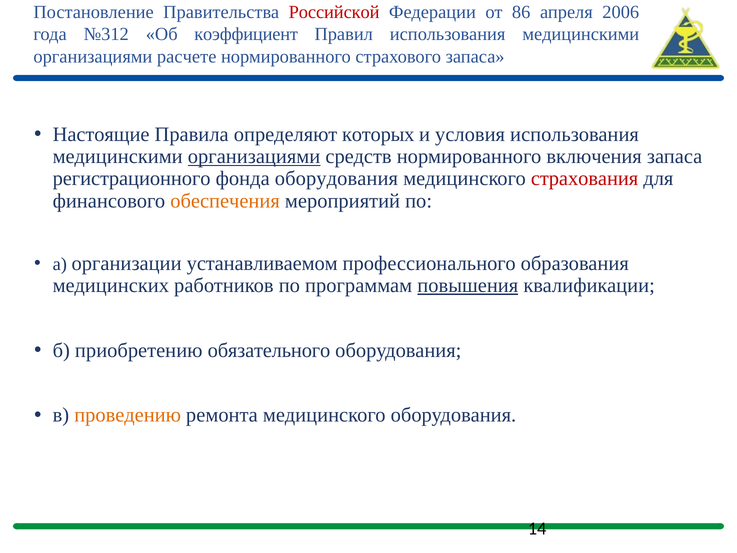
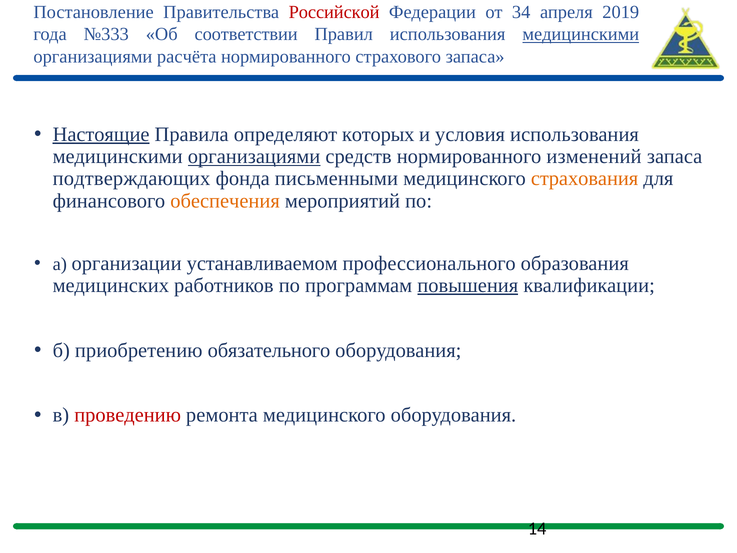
86: 86 -> 34 (521, 12)
2006: 2006 -> 2019 (621, 12)
№312: №312 -> №333 (106, 34)
коэффициент: коэффициент -> соответствии (246, 34)
медицинскими underline: none -> present (581, 34)
расчете: расчете -> расчёта (187, 57)
Настоящие underline: none -> present (101, 134)
включения: включения -> изменений (594, 156)
регистрационного: регистрационного -> подтверждающих (131, 179)
фонда оборудования: оборудования -> письменными (336, 179)
страхования colour: red -> orange (585, 179)
проведению colour: orange -> red (128, 415)
